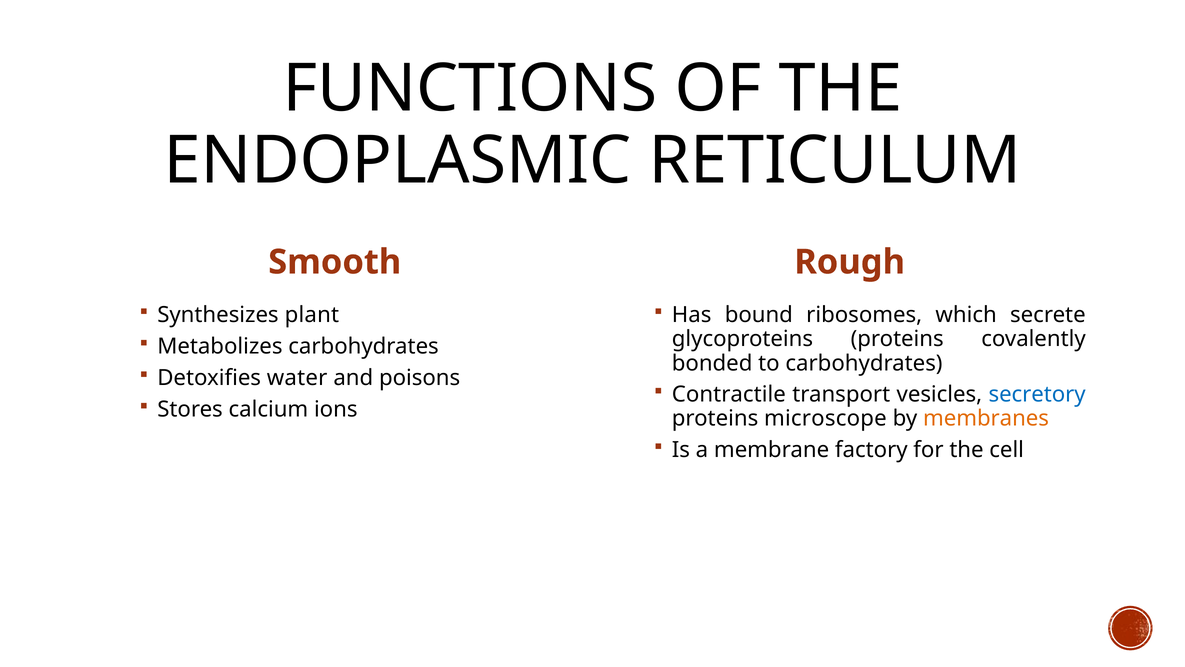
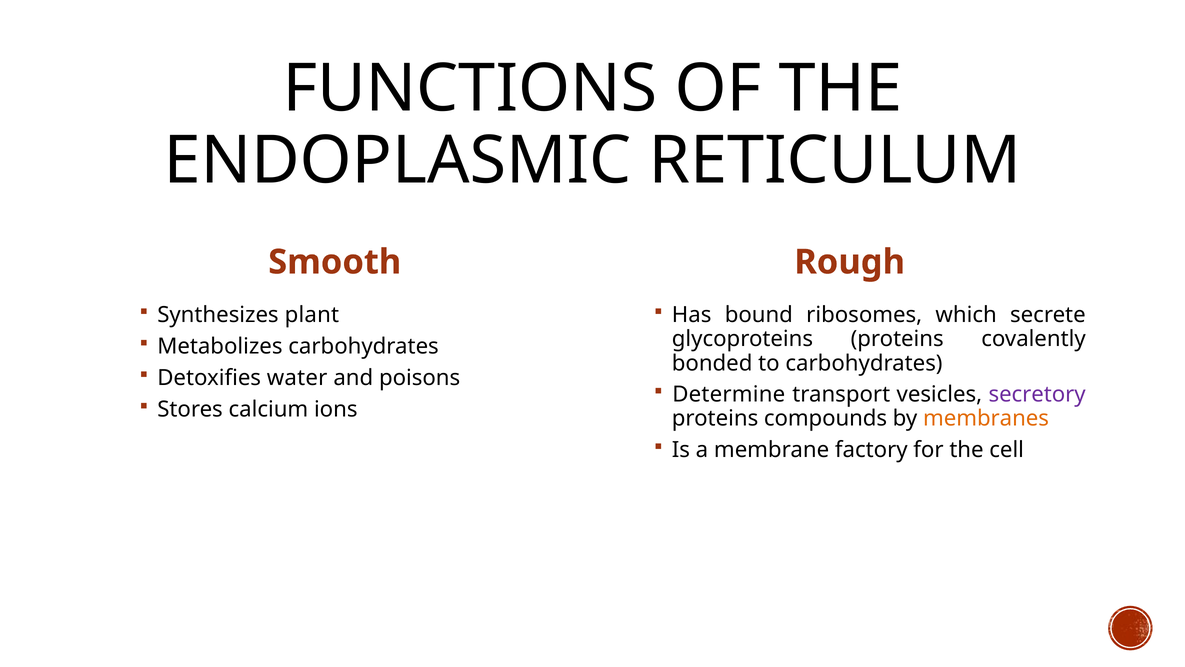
Contractile: Contractile -> Determine (729, 394)
secretory colour: blue -> purple (1037, 394)
microscope: microscope -> compounds (826, 418)
